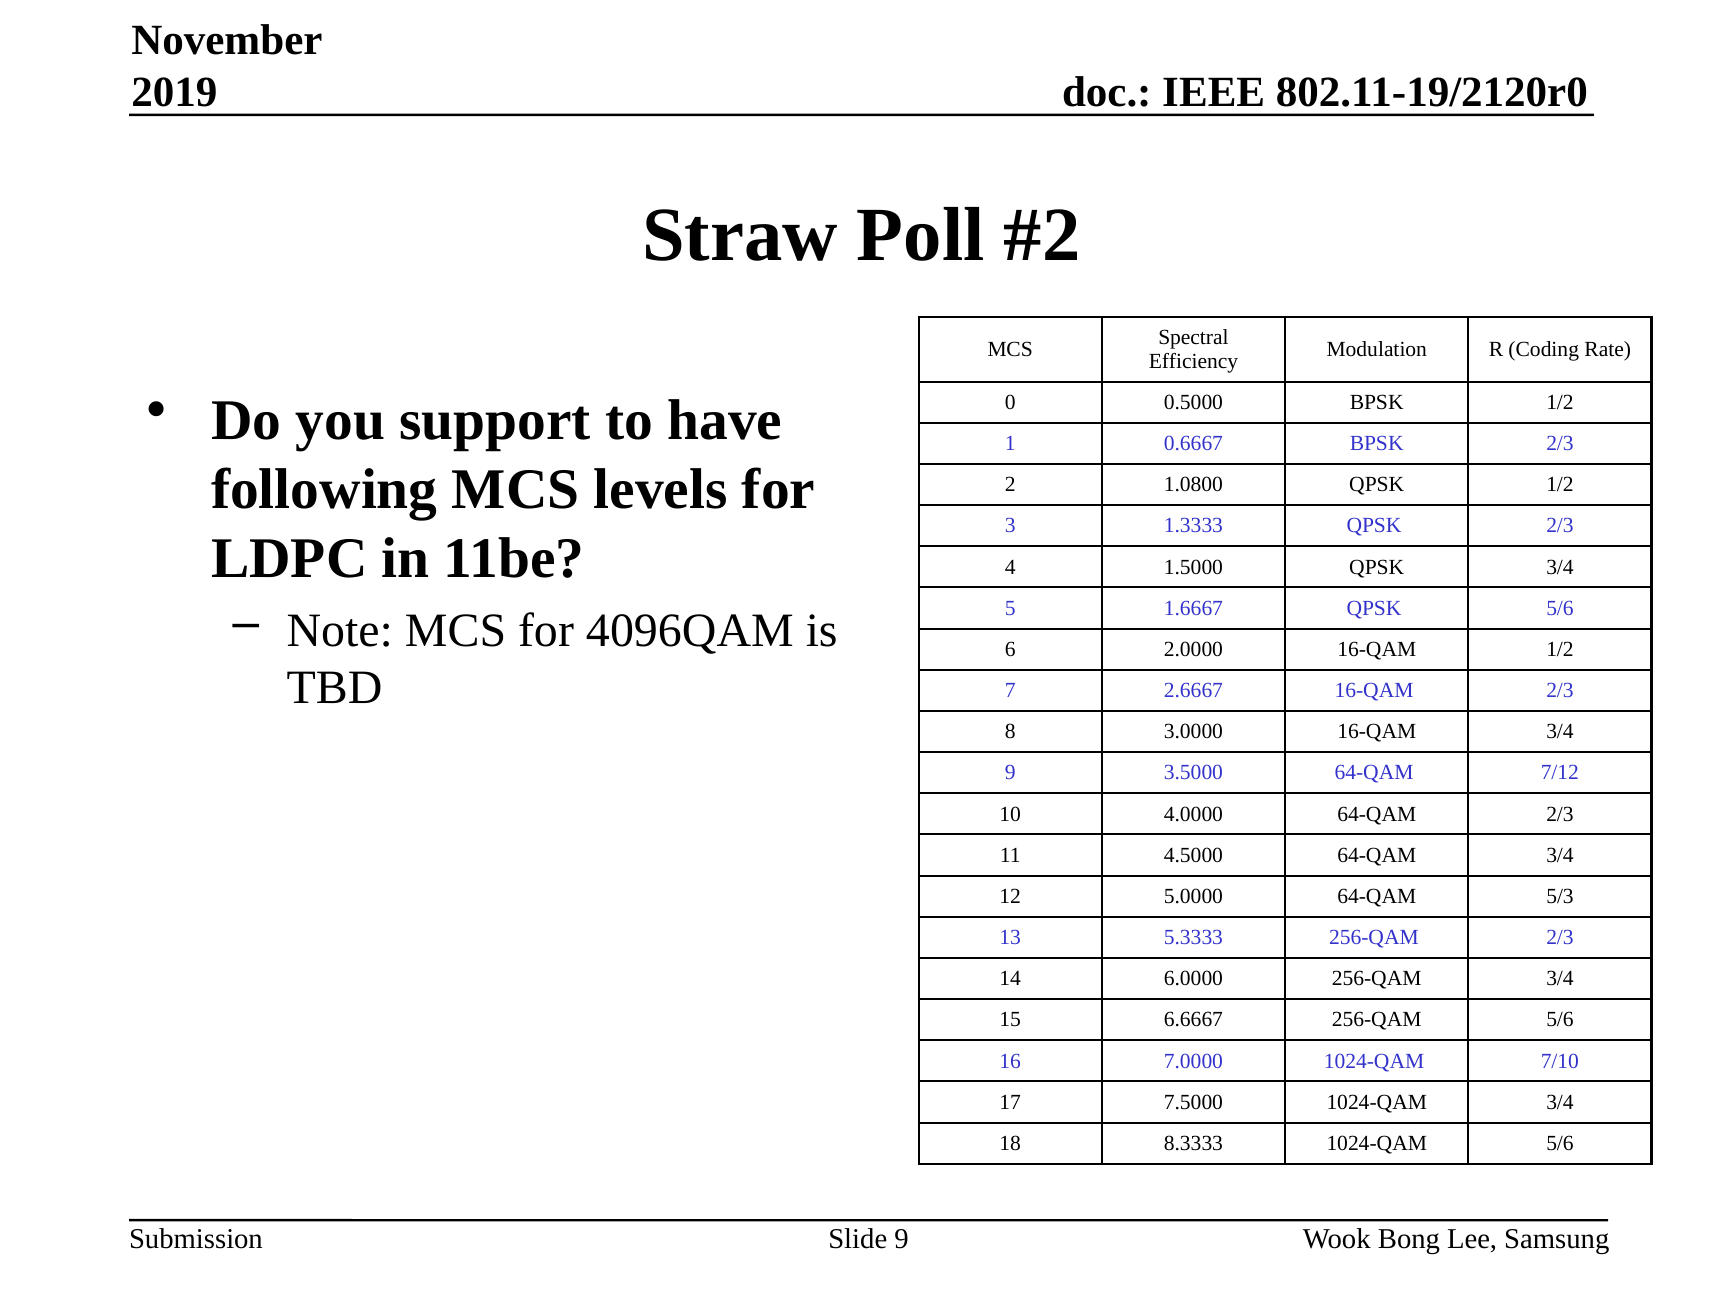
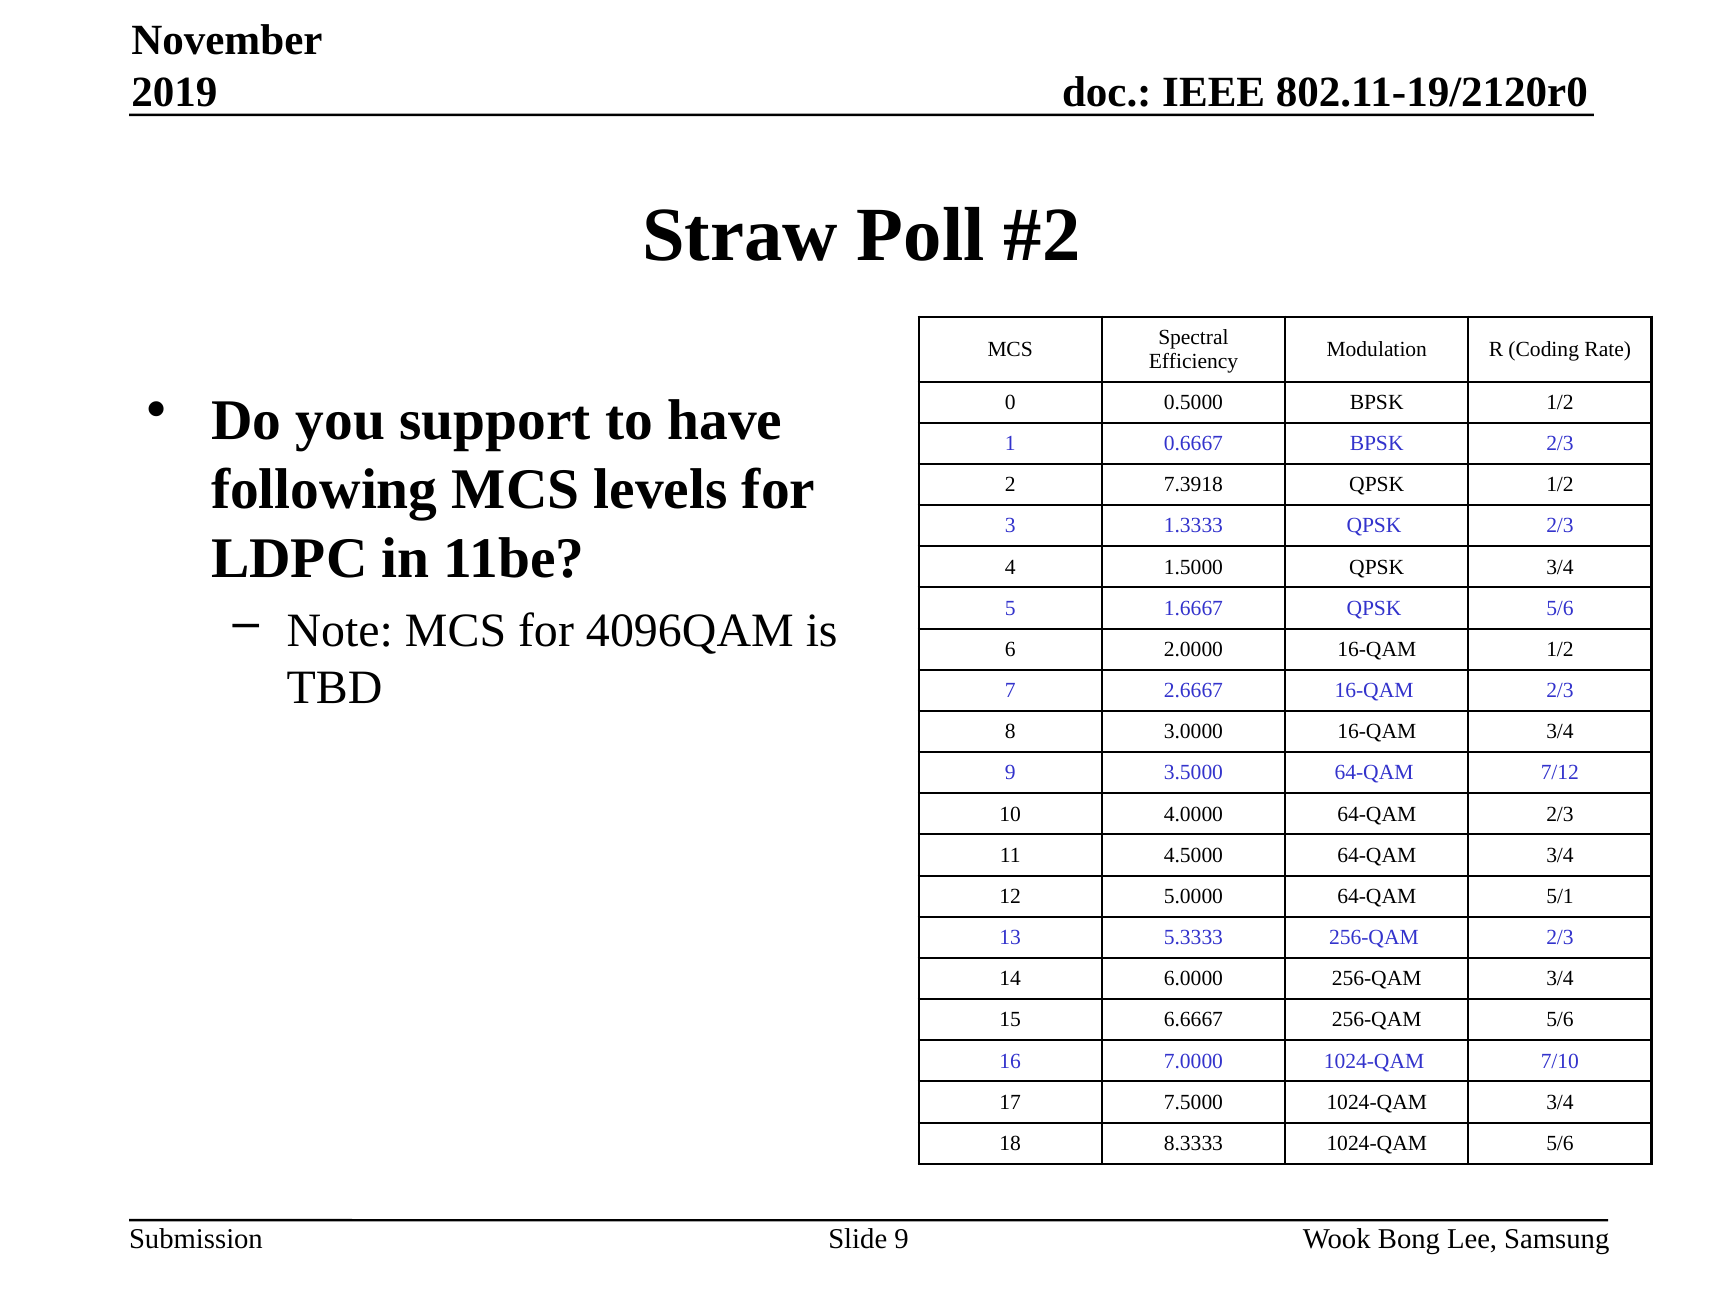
1.0800: 1.0800 -> 7.3918 (1193, 485)
5/3: 5/3 -> 5/1 (1560, 897)
